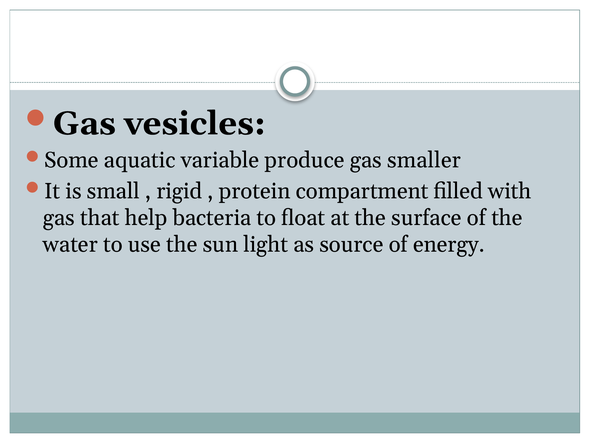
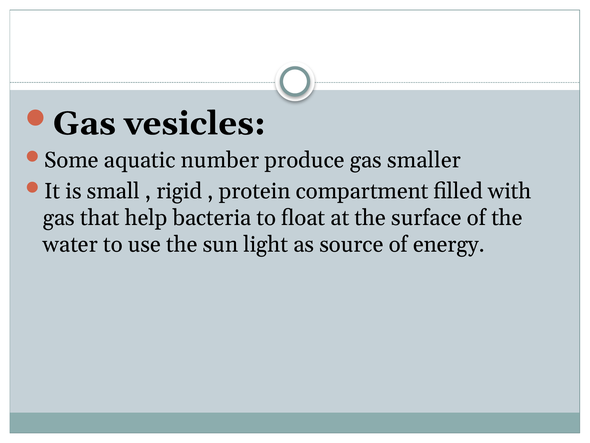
variable: variable -> number (220, 160)
